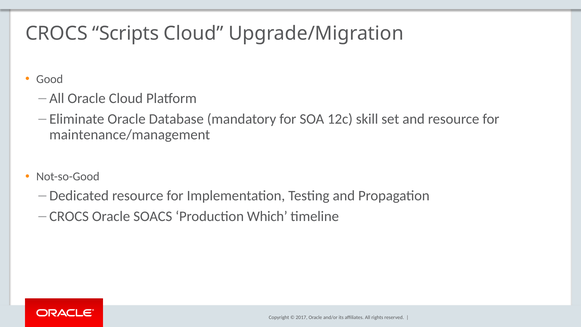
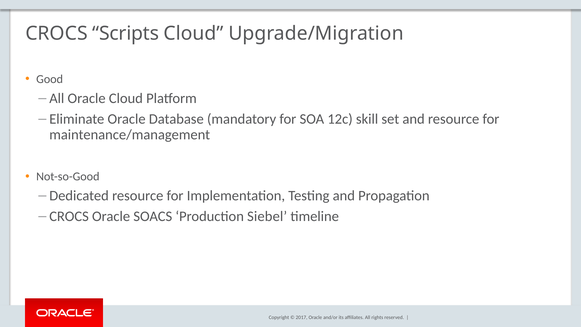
Which: Which -> Siebel (267, 216)
